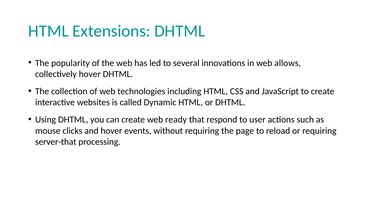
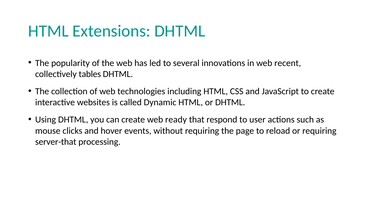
allows: allows -> recent (288, 63)
collectively hover: hover -> tables (90, 74)
